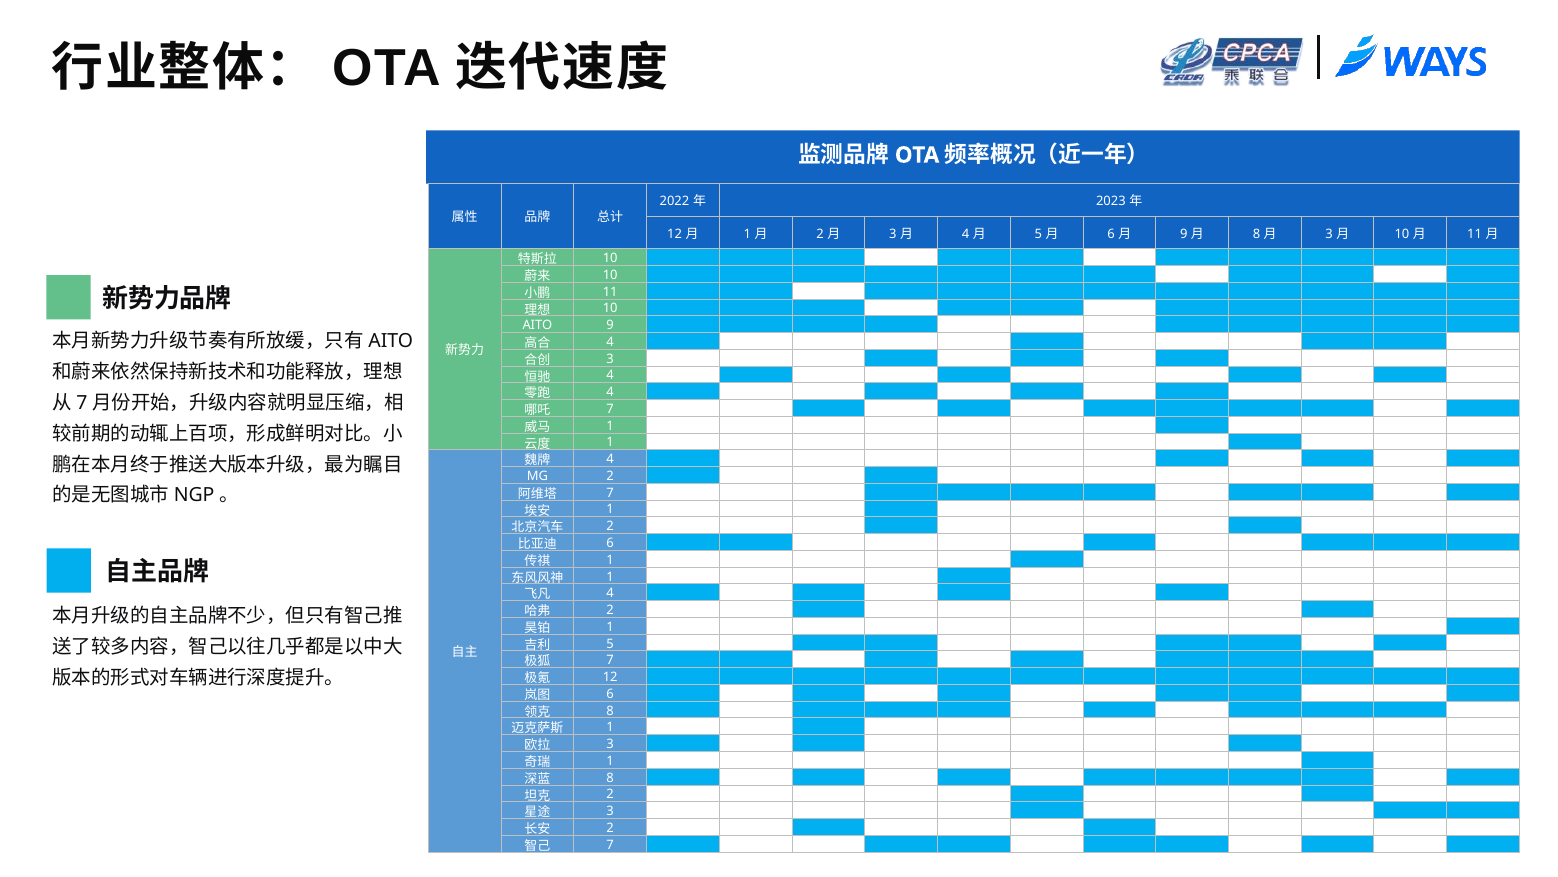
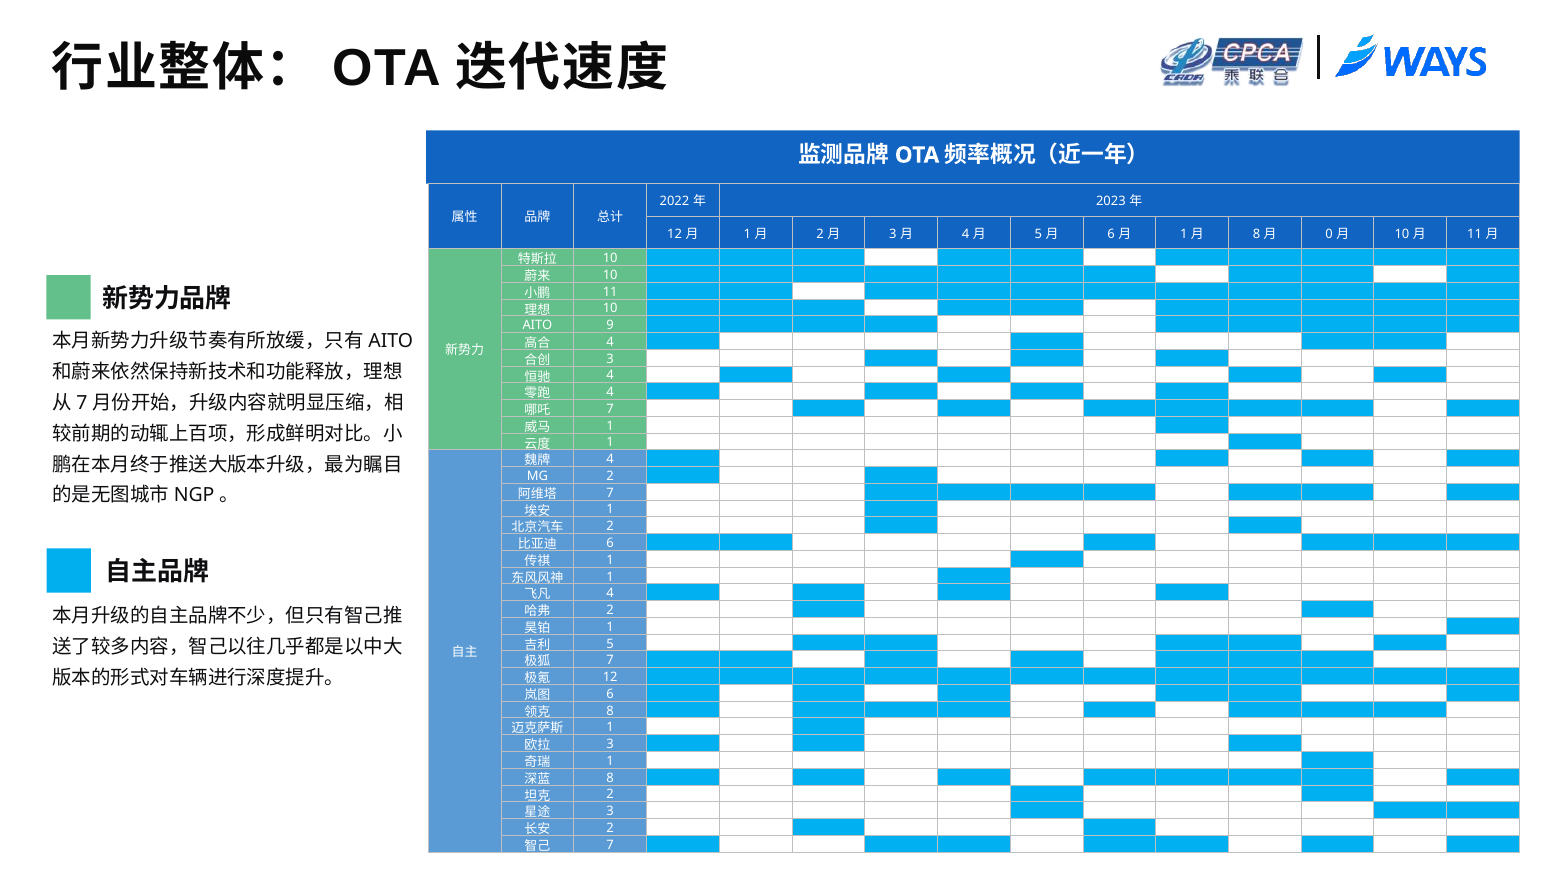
9: 9 -> 1 (1184, 234)
3: 3 -> 0 (1329, 234)
